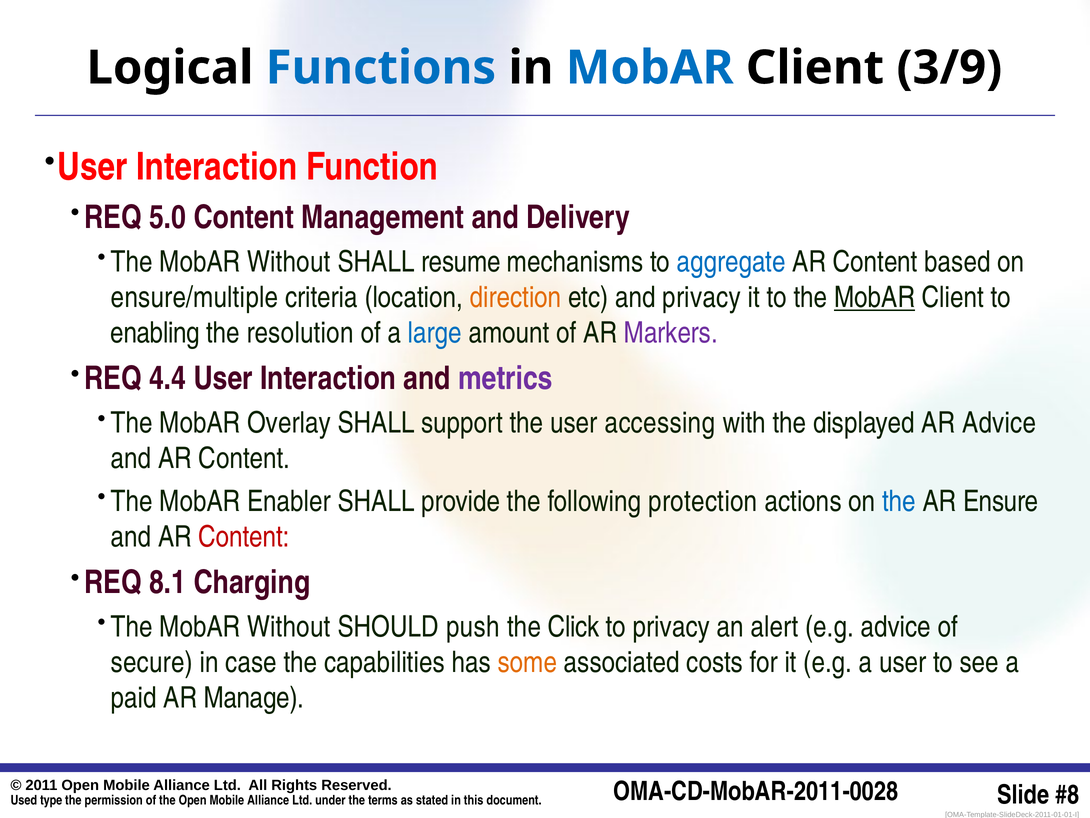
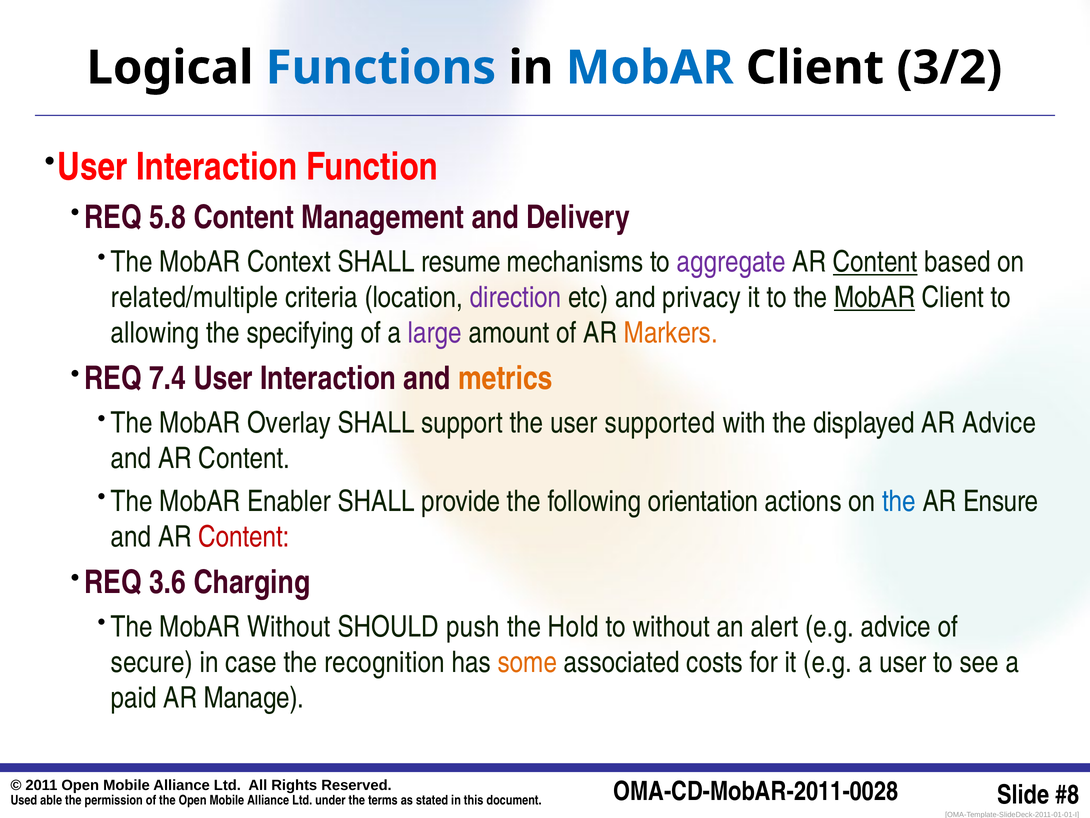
3/9: 3/9 -> 3/2 (949, 68)
5.0: 5.0 -> 5.8 (168, 217)
Without: Without -> Context (289, 262)
aggregate colour: blue -> purple (731, 262)
Content underline: none -> present (875, 262)
ensure/multiple: ensure/multiple -> related/multiple (195, 297)
direction colour: orange -> purple (516, 297)
enabling: enabling -> allowing (155, 333)
resolution: resolution -> specifying (300, 333)
large colour: blue -> purple (435, 333)
Markers colour: purple -> orange (671, 333)
4.4: 4.4 -> 7.4 (168, 378)
metrics colour: purple -> orange (505, 378)
accessing: accessing -> supported (660, 423)
protection: protection -> orientation (703, 501)
8.1: 8.1 -> 3.6 (168, 582)
Click: Click -> Hold (573, 627)
to privacy: privacy -> without (671, 627)
capabilities: capabilities -> recognition (384, 662)
type: type -> able (51, 800)
